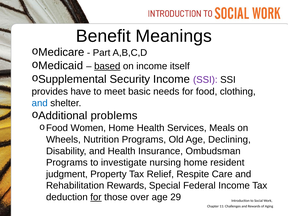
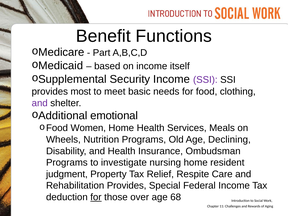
Meanings: Meanings -> Functions (174, 36)
based underline: present -> none (107, 66)
have: have -> most (81, 92)
and colour: blue -> purple (40, 103)
problems: problems -> emotional (114, 116)
Rehabilitation Rewards: Rewards -> Provides (127, 186)
29: 29 -> 68 (176, 197)
